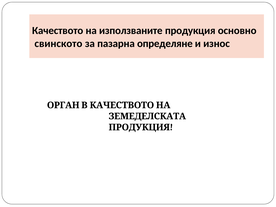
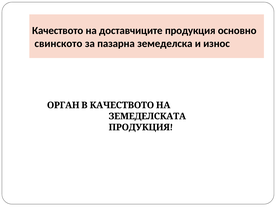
използваните: използваните -> доставчиците (131, 31)
определяне: определяне -> земеделска (165, 44)
